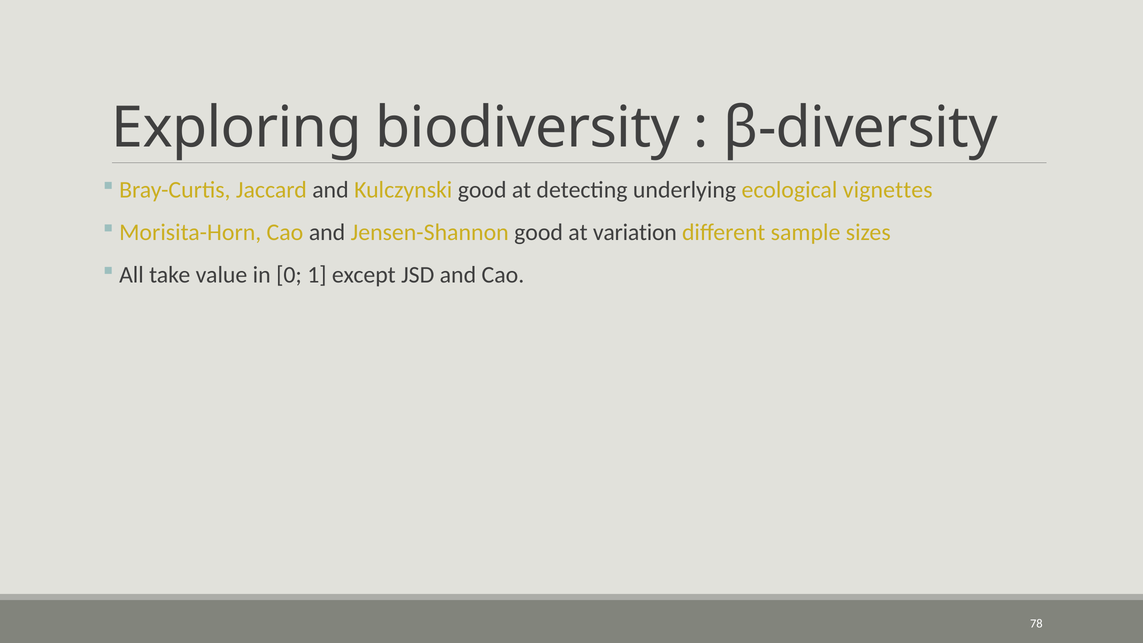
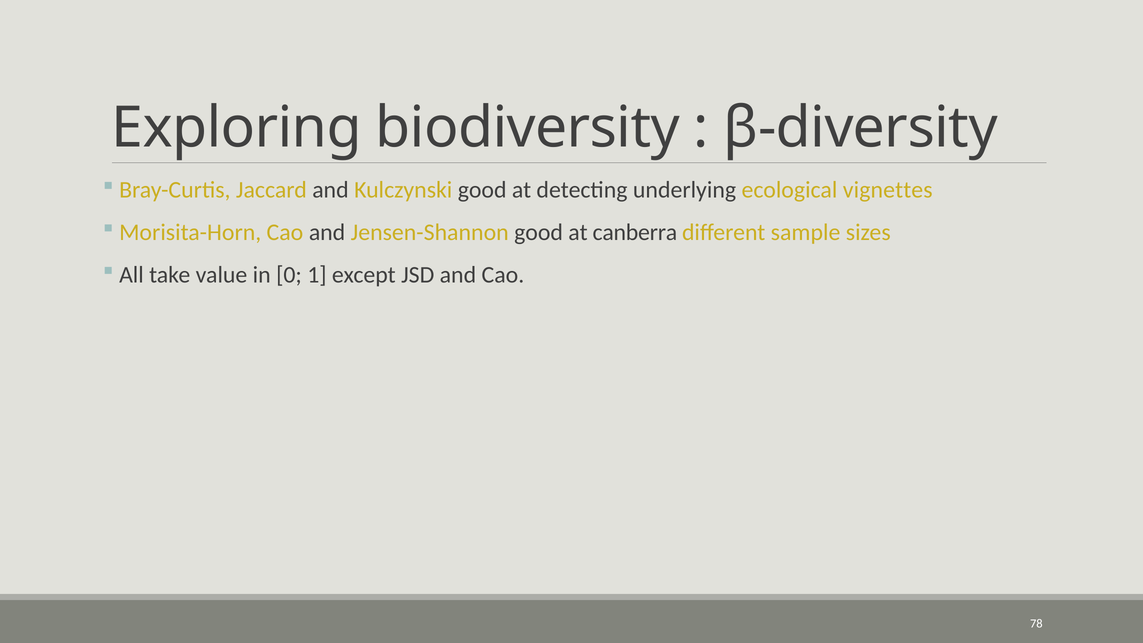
variation: variation -> canberra (635, 232)
